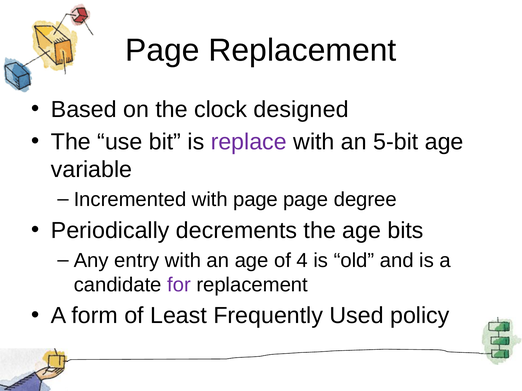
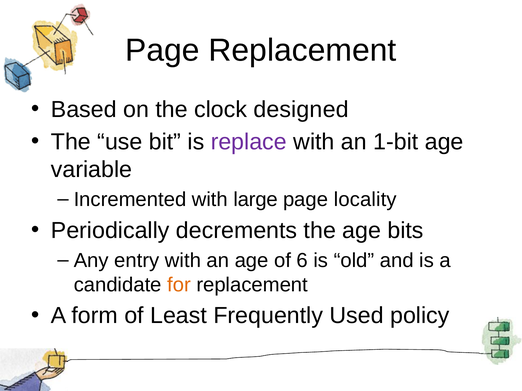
5-bit: 5-bit -> 1-bit (396, 142)
with page: page -> large (256, 200)
degree: degree -> locality (365, 200)
4: 4 -> 6 (302, 261)
for colour: purple -> orange (179, 285)
